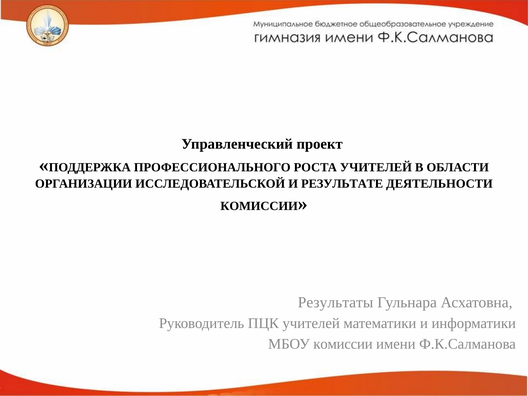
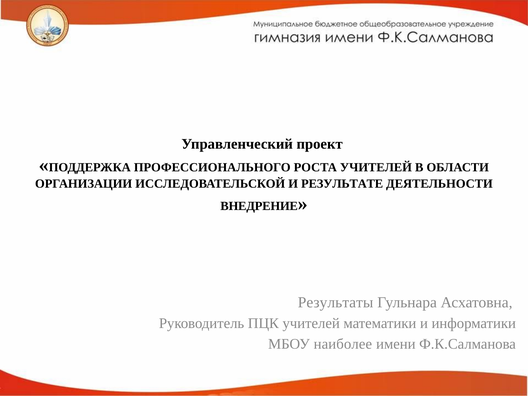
КОМИССИИ: КОМИССИИ -> ВНЕДРЕНИЕ (259, 206)
МБОУ комиссии: комиссии -> наиболее (343, 344)
